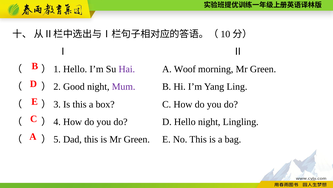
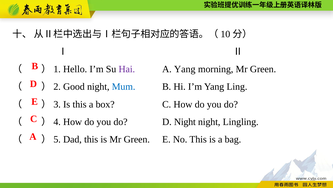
A Woof: Woof -> Yang (185, 69)
Mum colour: purple -> blue (124, 86)
D Hello: Hello -> Night (185, 121)
